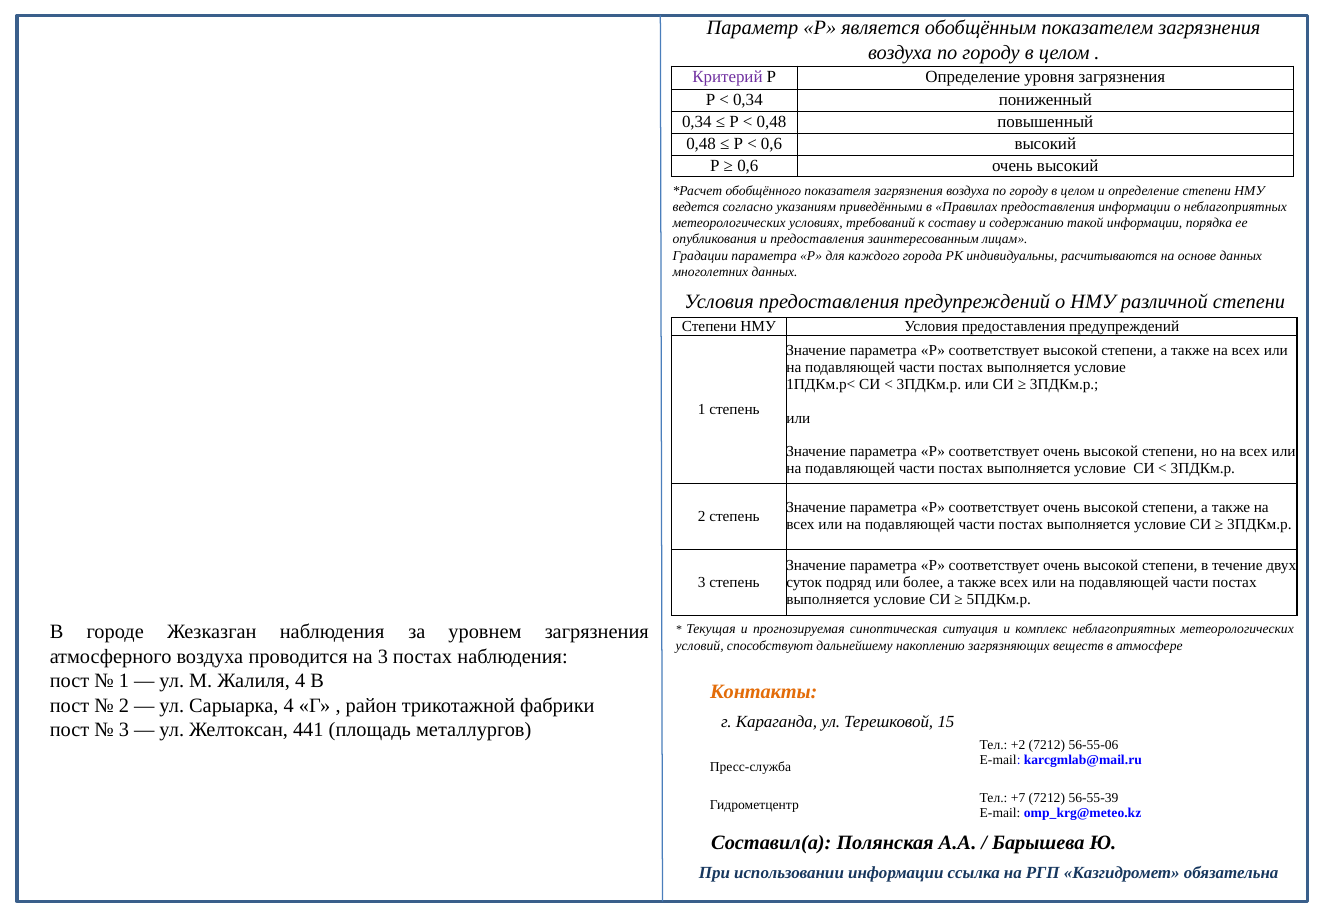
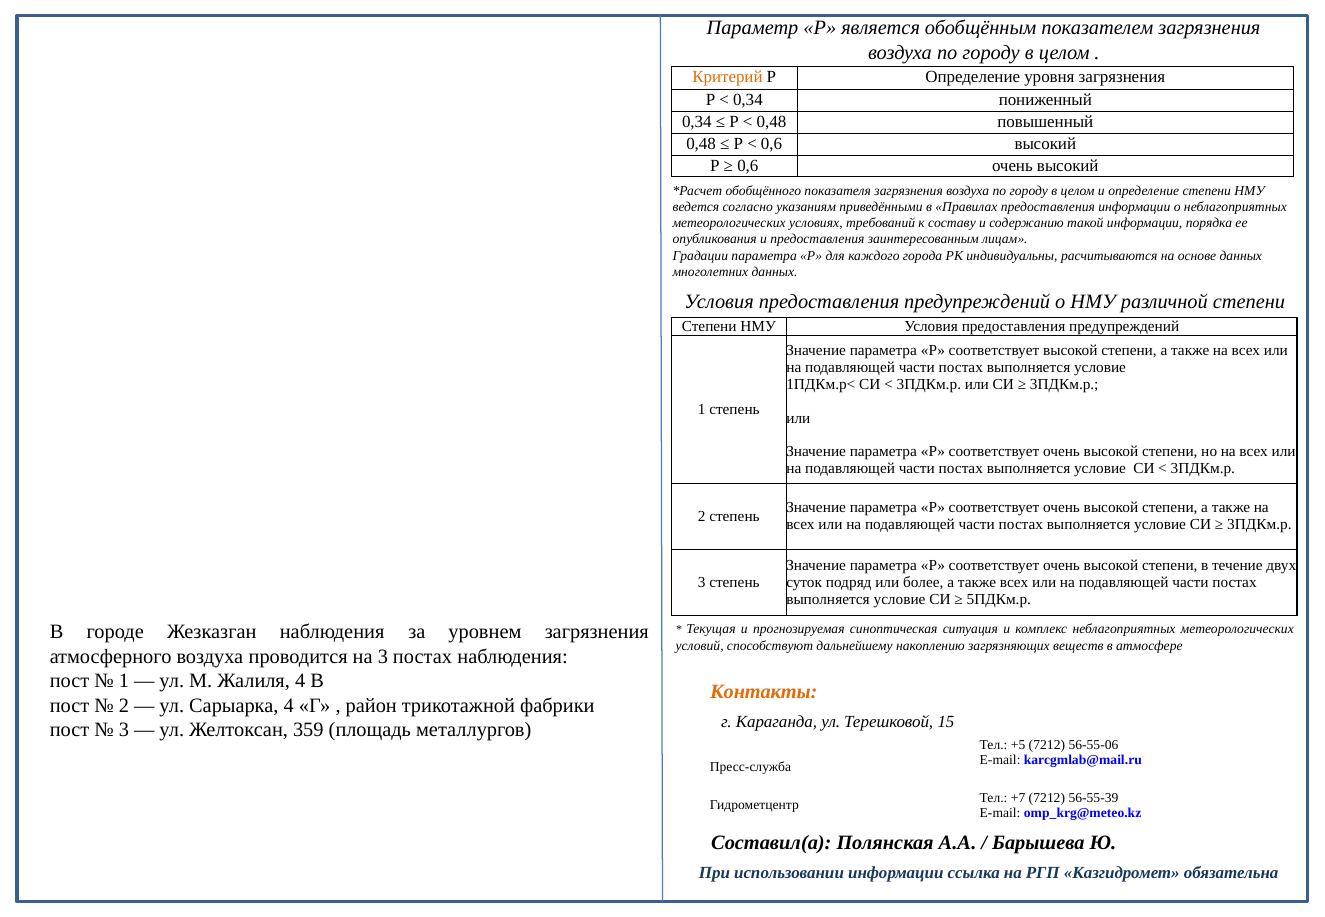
Критерий colour: purple -> orange (728, 77)
441: 441 -> 359 (308, 730)
+2: +2 -> +5 (1018, 745)
